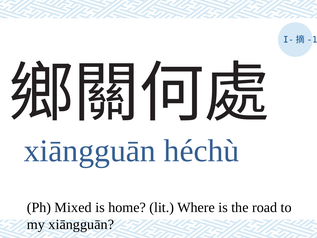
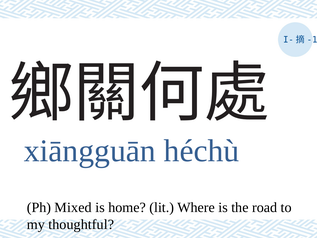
my xiāngguān: xiāngguān -> thoughtful (81, 224)
